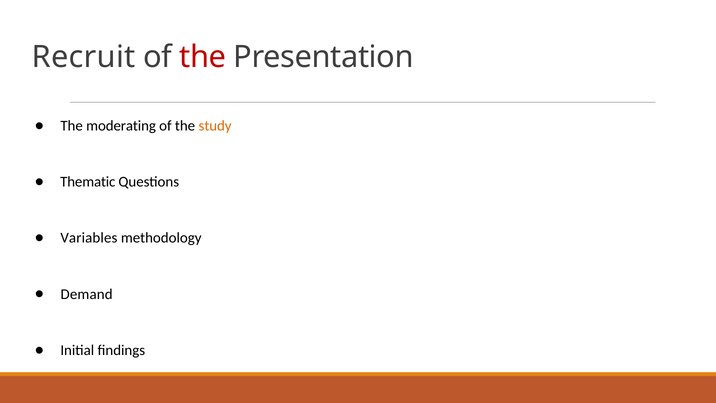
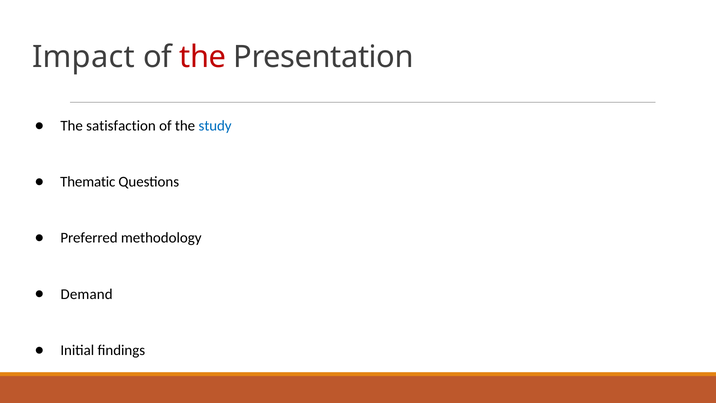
Recruit: Recruit -> Impact (84, 57)
moderating: moderating -> satisfaction (121, 126)
study colour: orange -> blue (215, 126)
Variables: Variables -> Preferred (89, 238)
